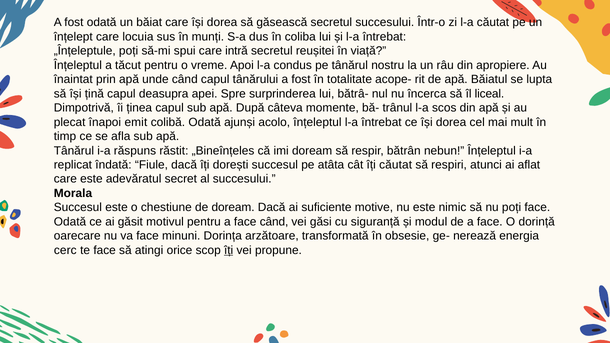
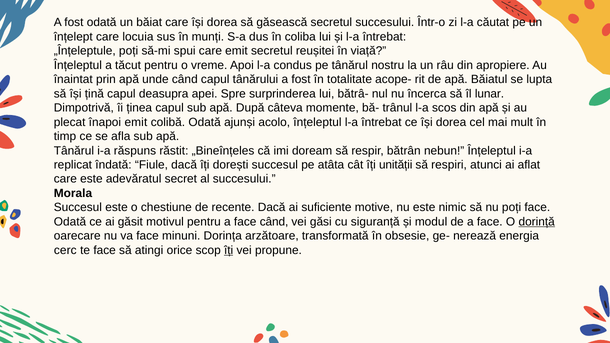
care intră: intră -> emit (236, 51)
liceal: liceal -> lunar (489, 94)
îți căutat: căutat -> unității (396, 165)
de doream: doream -> recente (233, 208)
dorință underline: none -> present (537, 222)
